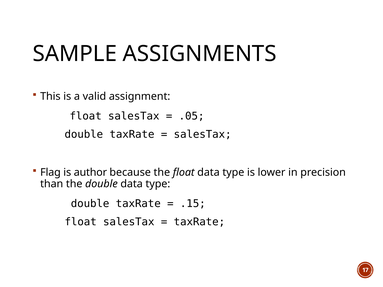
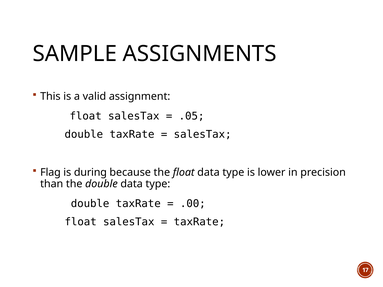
author: author -> during (90, 173)
.15: .15 -> .00 (193, 204)
